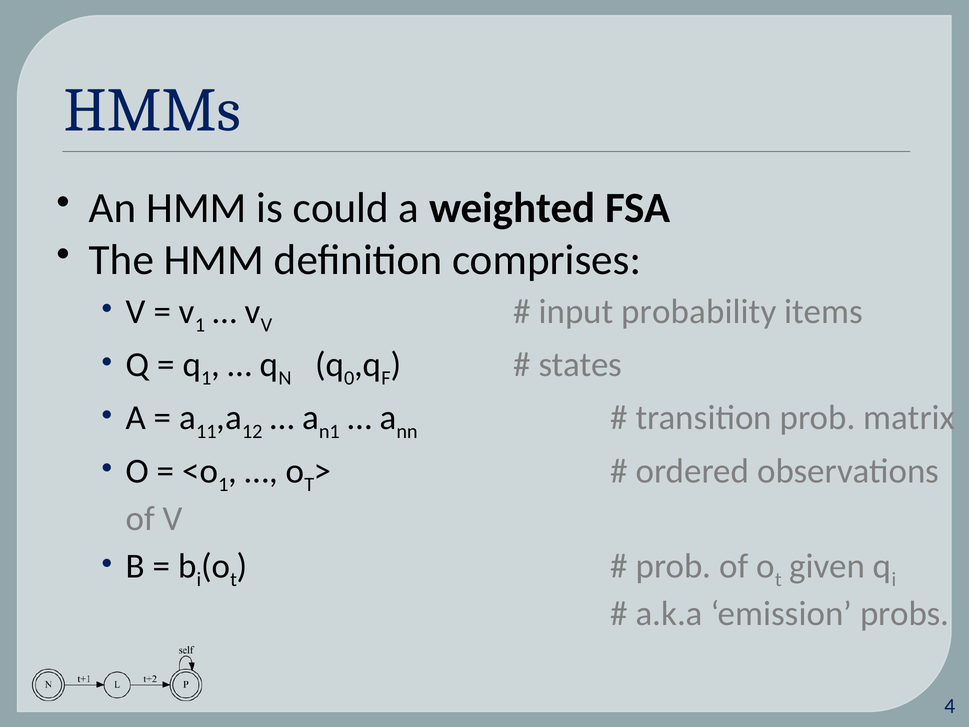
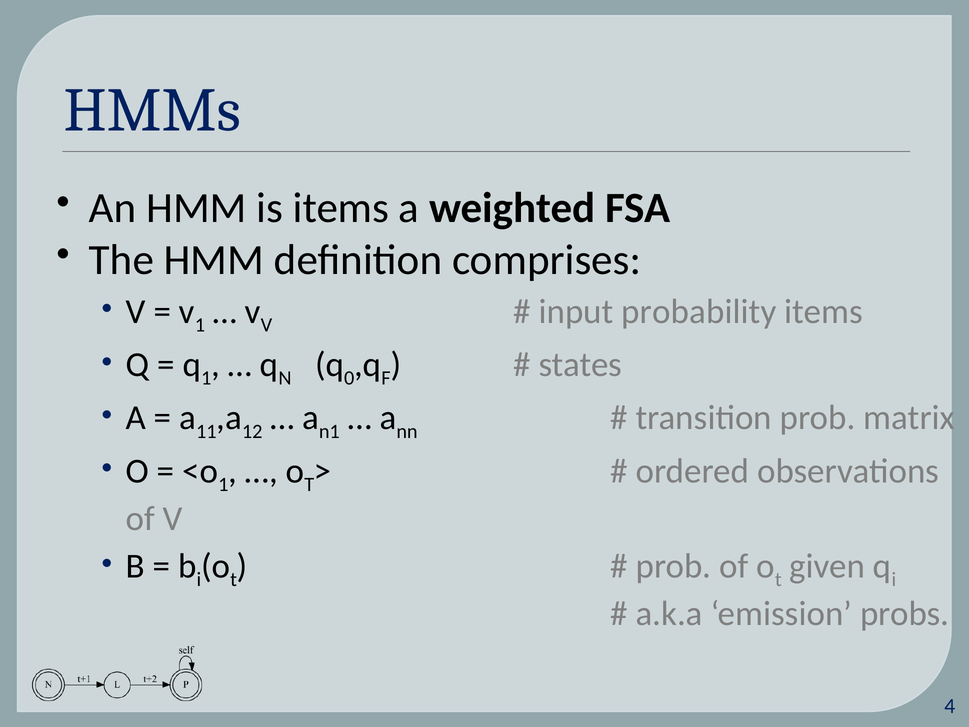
is could: could -> items (341, 208)
